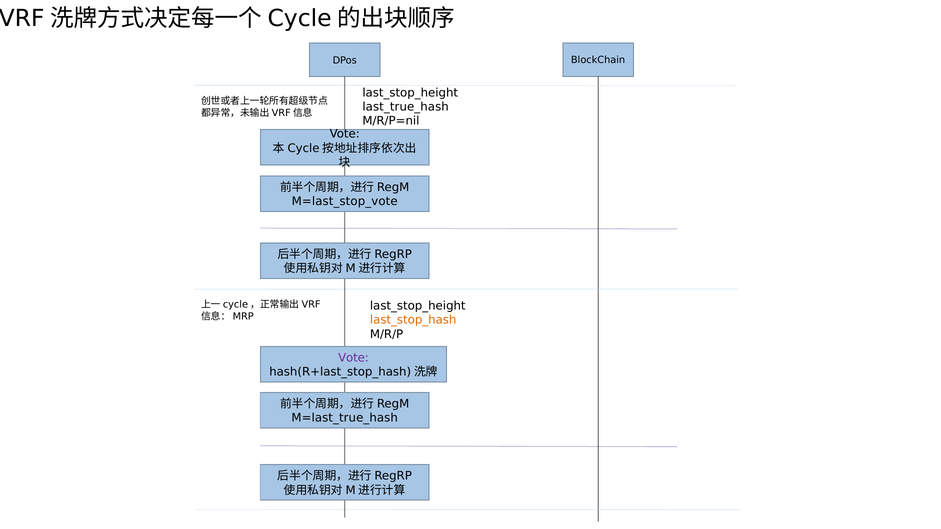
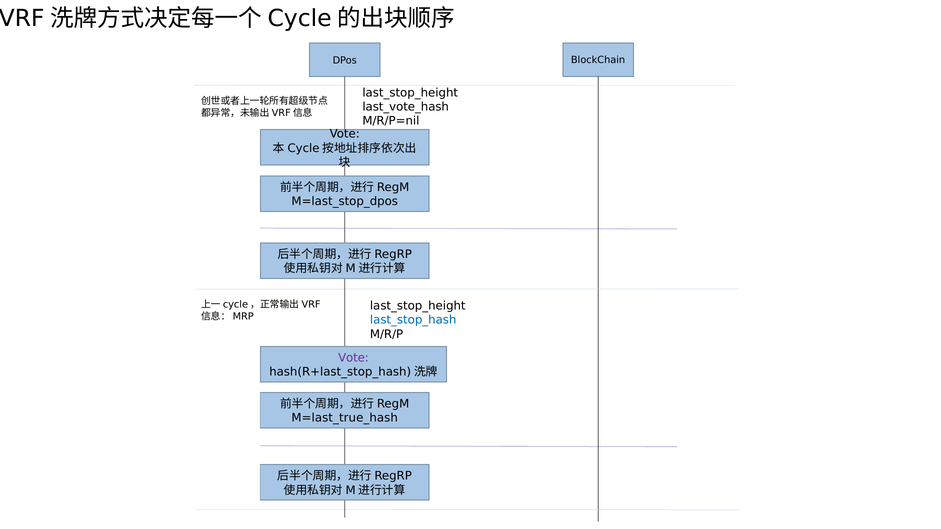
last_true_hash: last_true_hash -> last_vote_hash (406, 107)
M=last_stop_vote: M=last_stop_vote -> M=last_stop_dpos (345, 202)
last_stop_hash colour: orange -> blue (413, 320)
